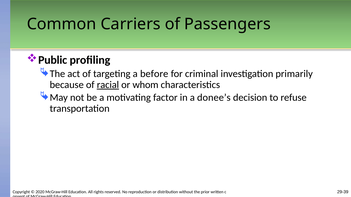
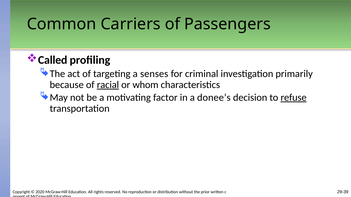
Public: Public -> Called (53, 60)
before: before -> senses (154, 74)
refuse underline: none -> present (294, 98)
